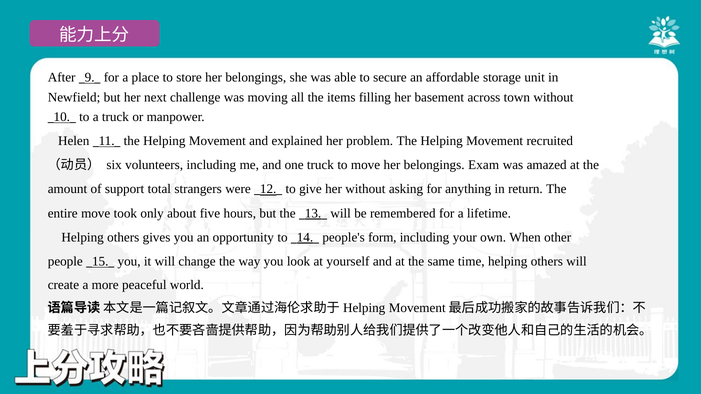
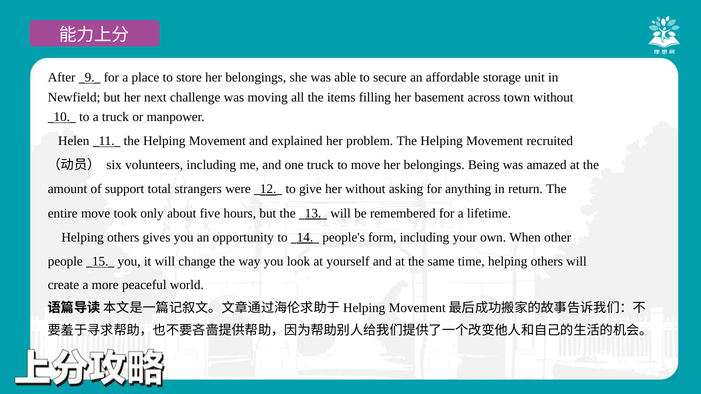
Exam: Exam -> Being (484, 165)
